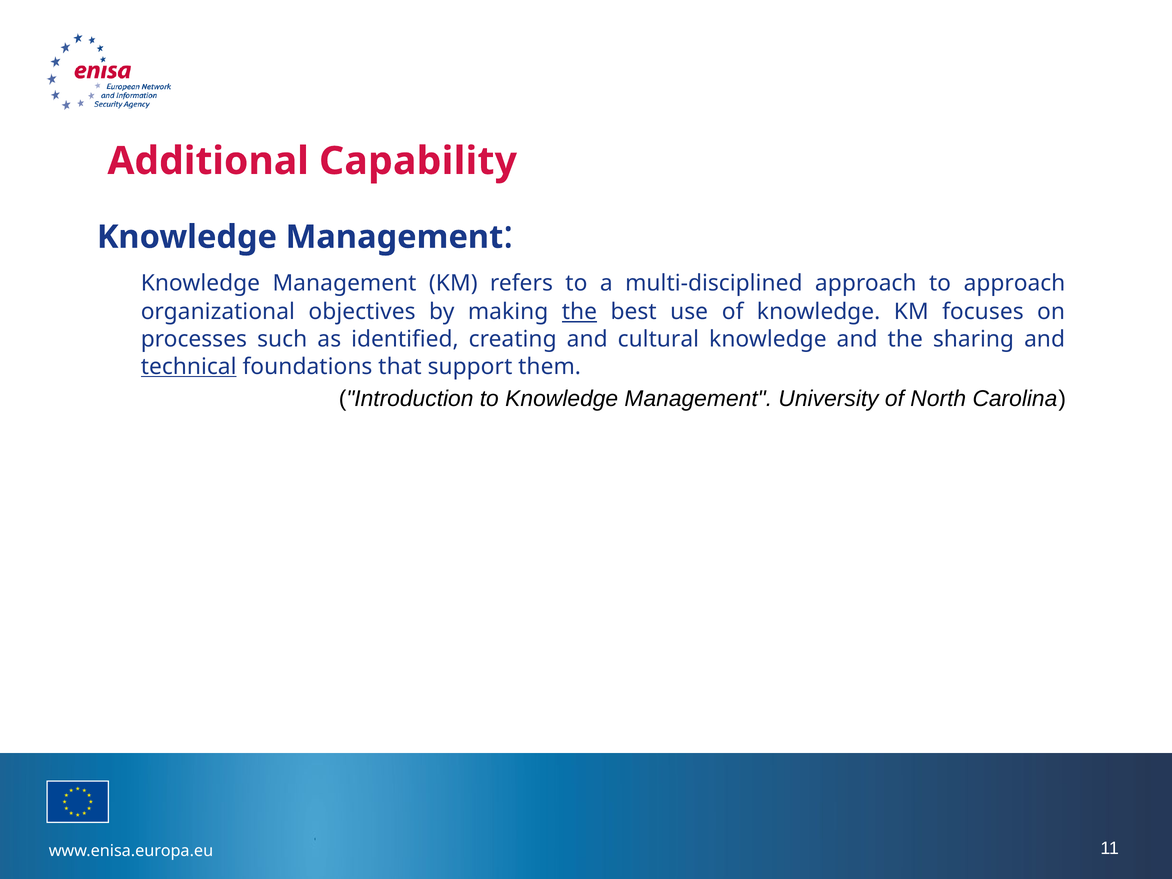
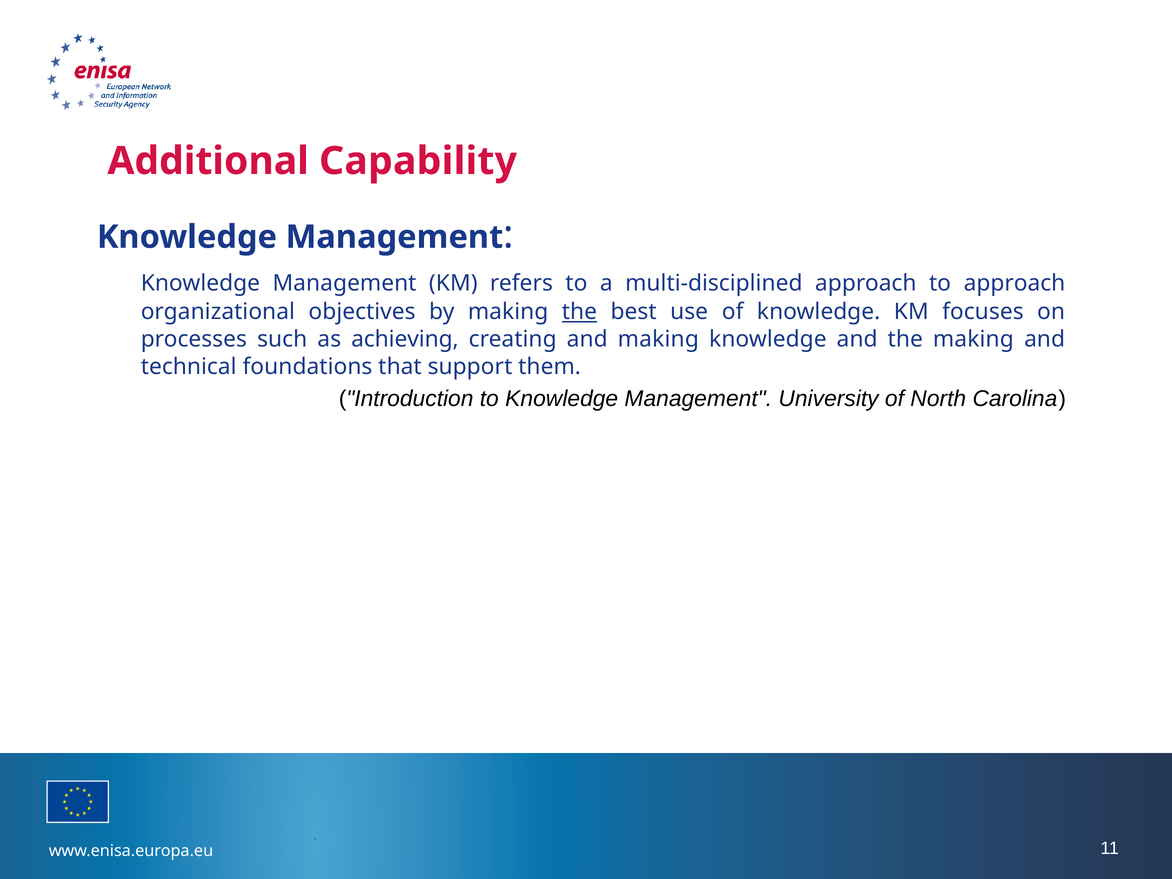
identified: identified -> achieving (405, 339)
and cultural: cultural -> making (658, 339)
the sharing: sharing -> making (973, 339)
technical underline: present -> none (189, 367)
